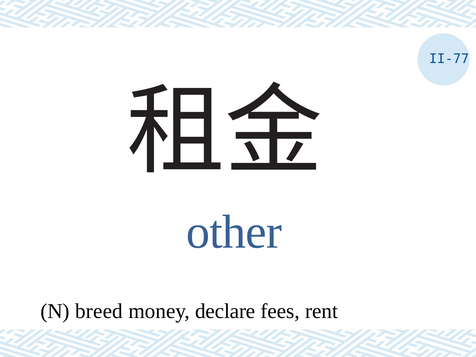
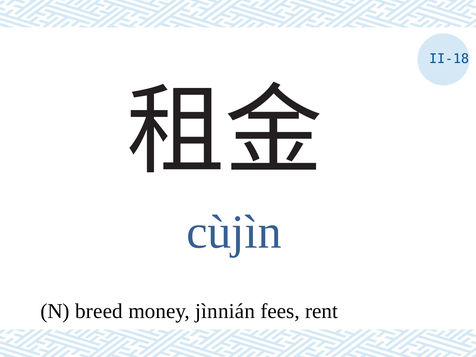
II-77: II-77 -> II-18 (449, 59)
other: other -> cùjìn (234, 232)
declare: declare -> jìnnián (225, 311)
